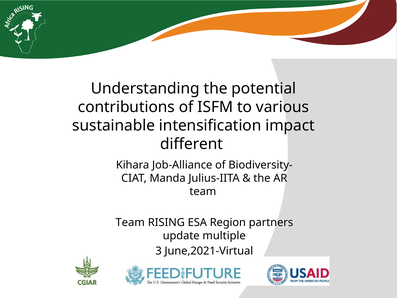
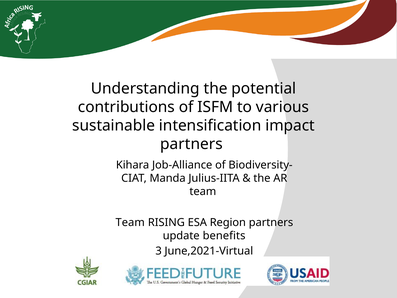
different: different -> partners (191, 144)
multiple: multiple -> benefits (224, 235)
